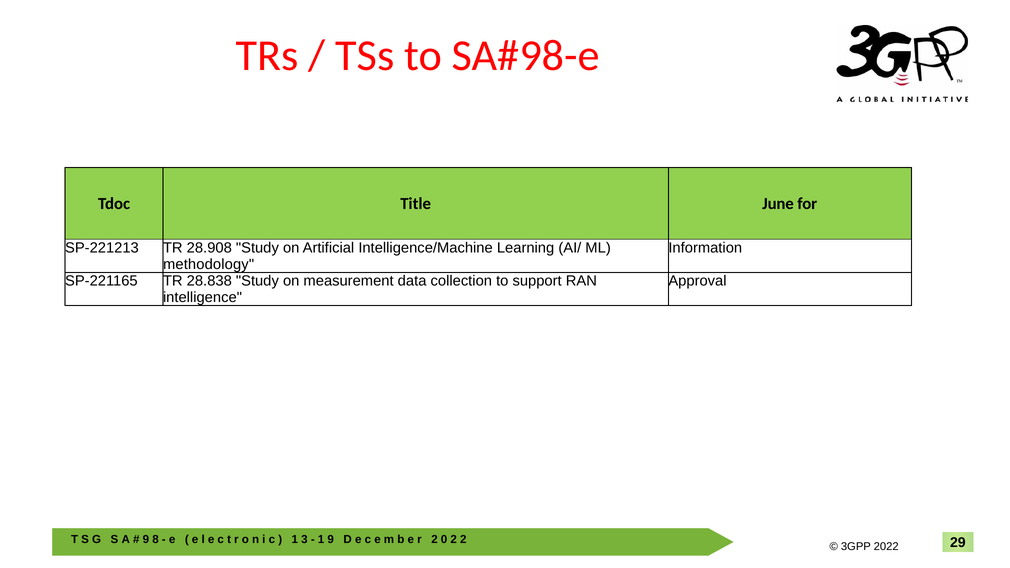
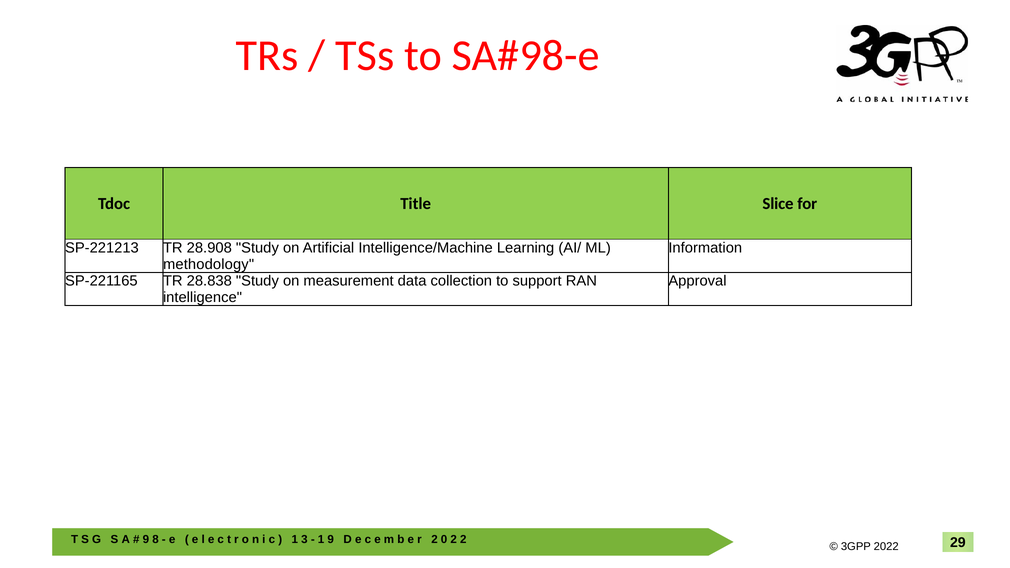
June: June -> Slice (778, 204)
